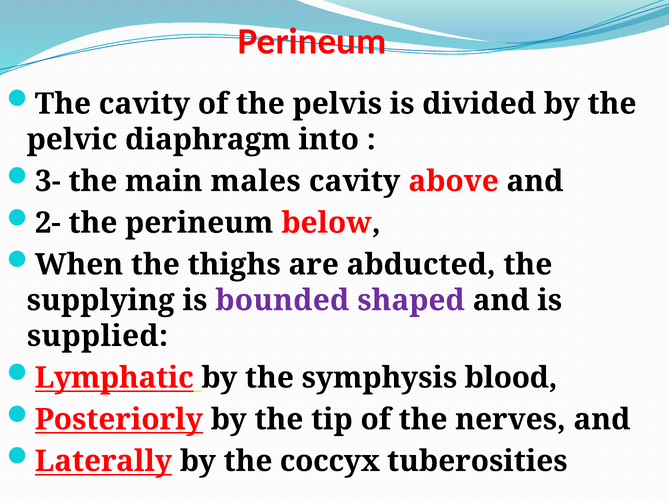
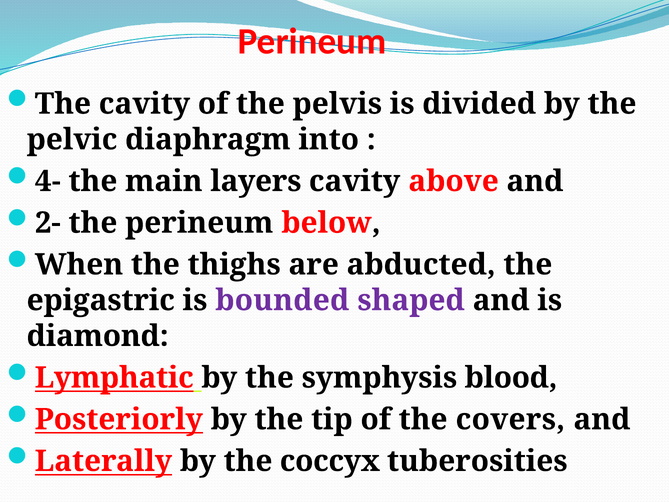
3-: 3- -> 4- (48, 181)
males: males -> layers (256, 181)
supplying: supplying -> epigastric (101, 300)
supplied: supplied -> diamond (98, 336)
nerves: nerves -> covers (510, 419)
